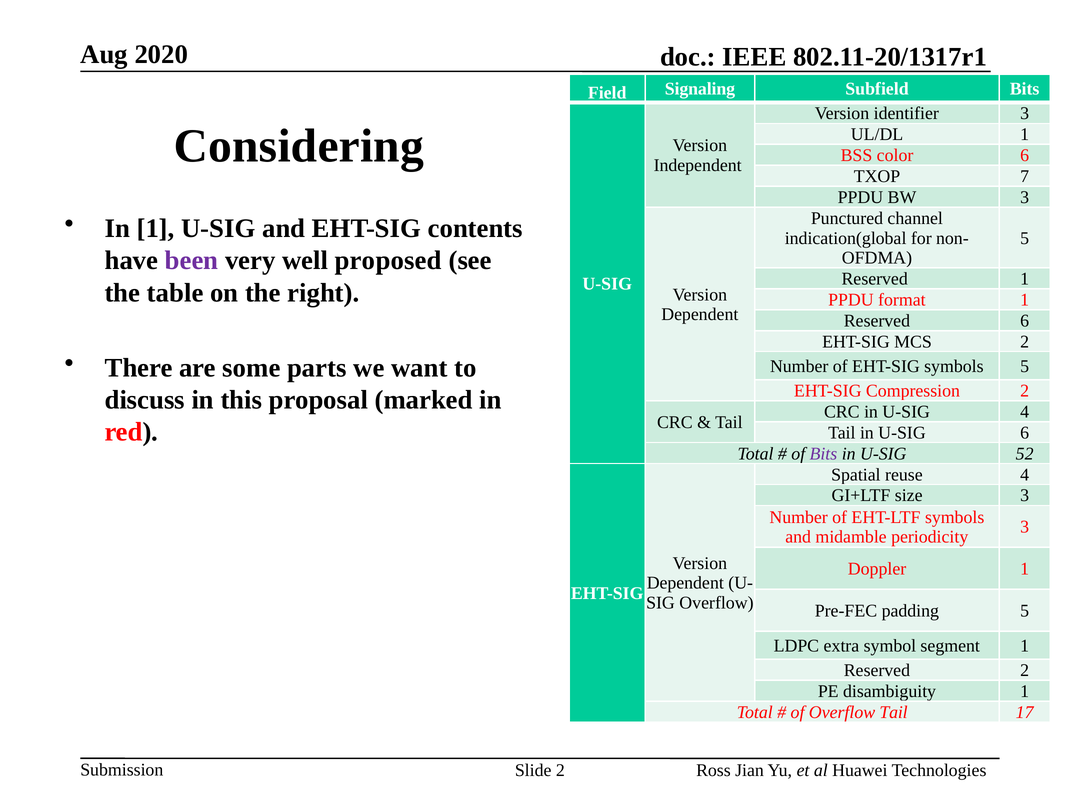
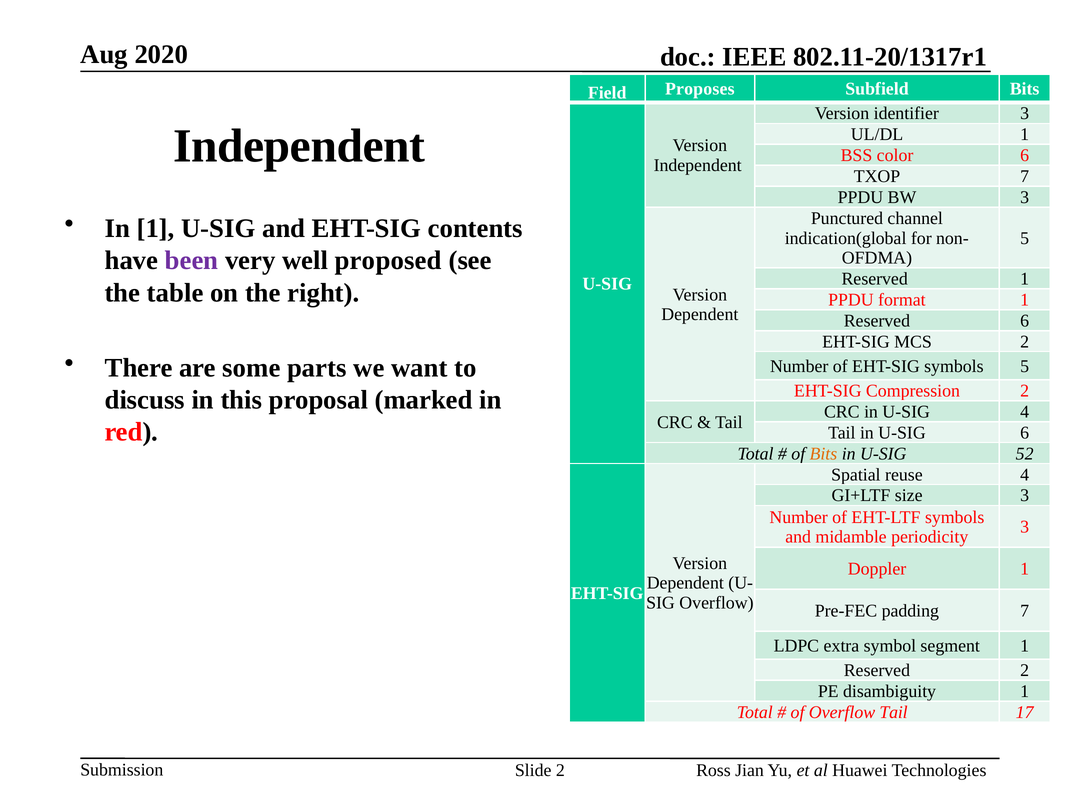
Signaling: Signaling -> Proposes (700, 89)
Considering: Considering -> Independent (299, 146)
Bits colour: purple -> orange (823, 454)
padding 5: 5 -> 7 (1025, 611)
